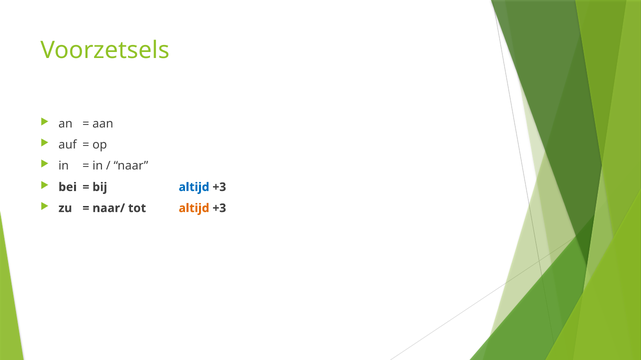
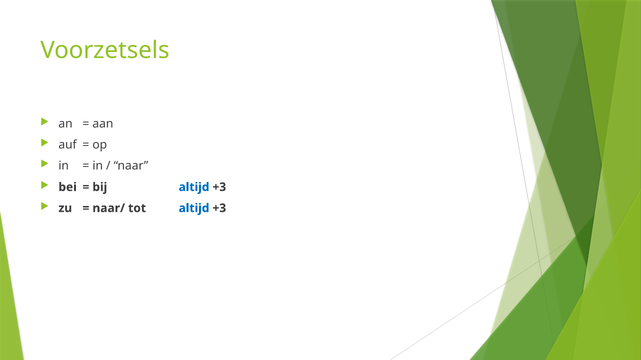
altijd colour: orange -> blue (194, 208)
